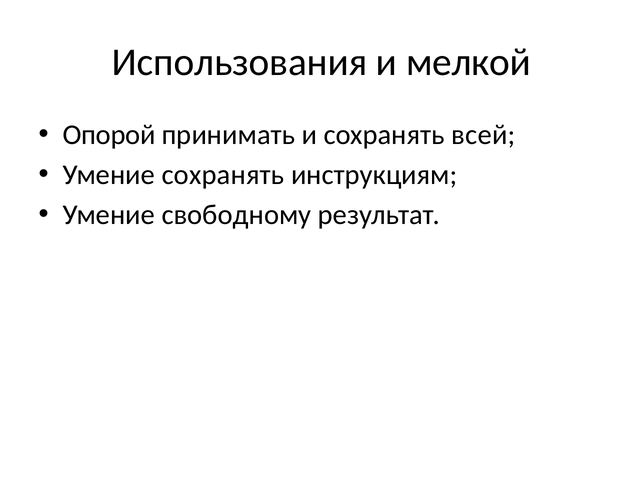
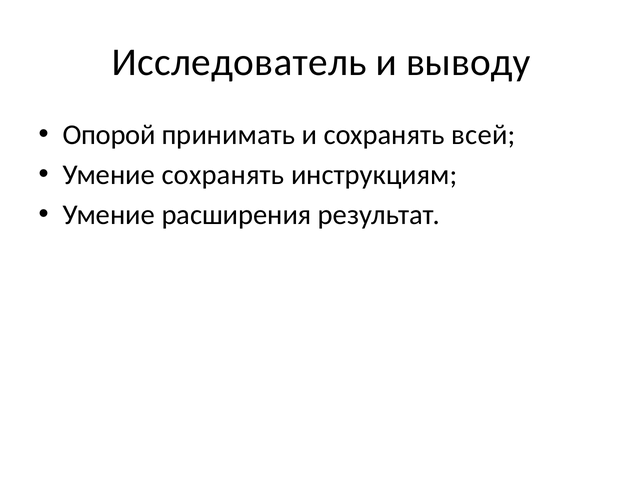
Использования: Использования -> Исследователь (239, 62)
мелкой: мелкой -> выводу (468, 62)
свободному: свободному -> расширения (237, 215)
